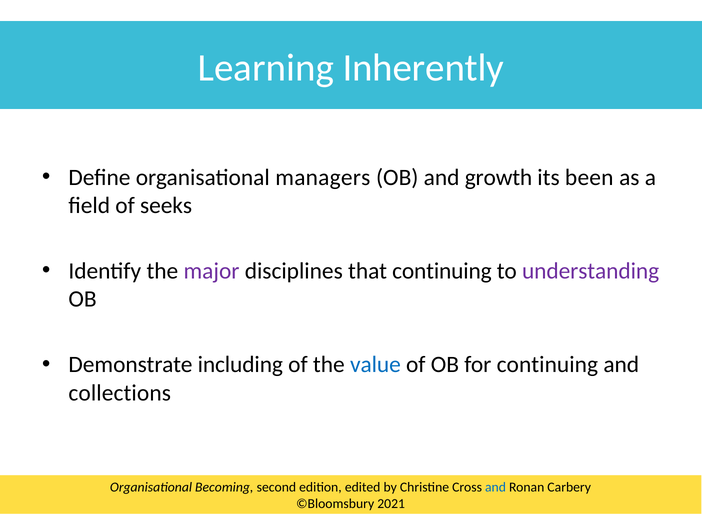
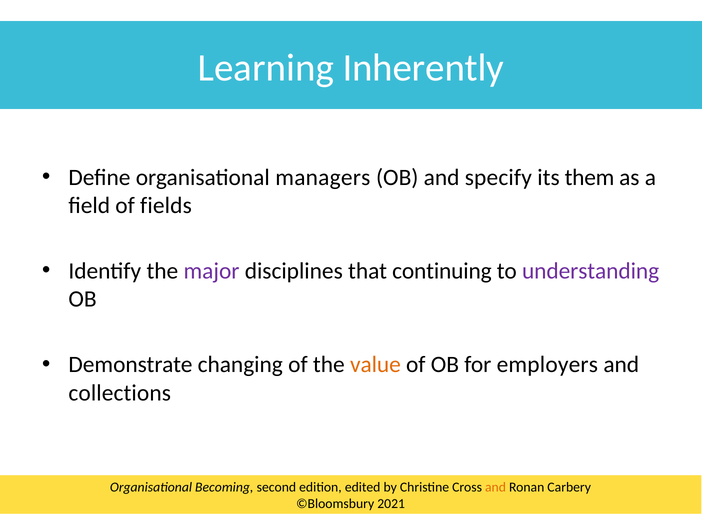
growth: growth -> specify (498, 177)
been: been -> them (589, 177)
seeks: seeks -> fields (166, 205)
including: including -> changing (240, 364)
value colour: blue -> orange (375, 364)
for continuing: continuing -> employers (547, 364)
and colour: blue -> orange (495, 487)
